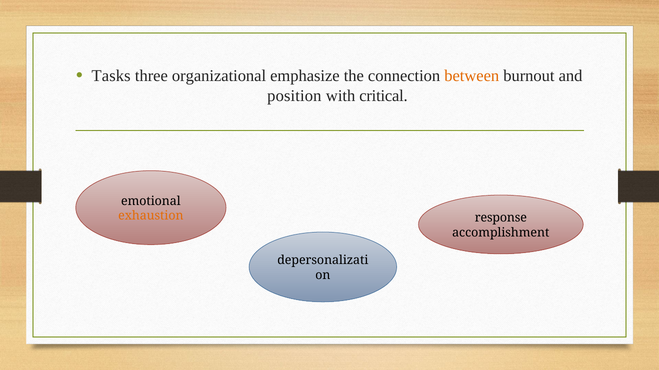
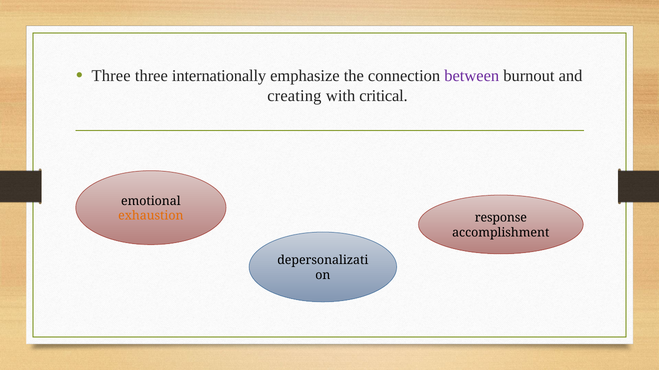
Tasks: Tasks -> Three (111, 76)
organizational: organizational -> internationally (219, 76)
between colour: orange -> purple (472, 76)
position: position -> creating (294, 96)
